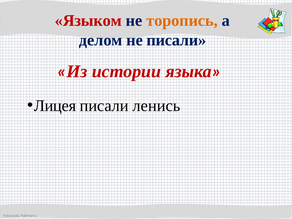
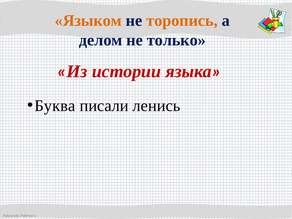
Языком colour: red -> orange (88, 21)
не писали: писали -> только (176, 40)
Лицея: Лицея -> Буква (55, 106)
